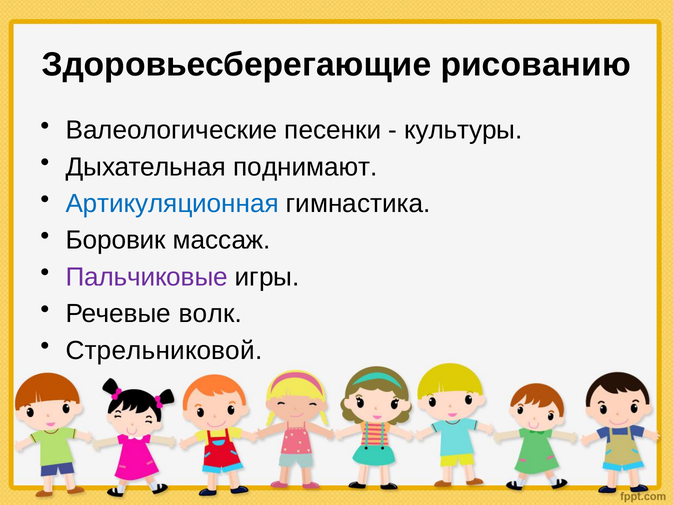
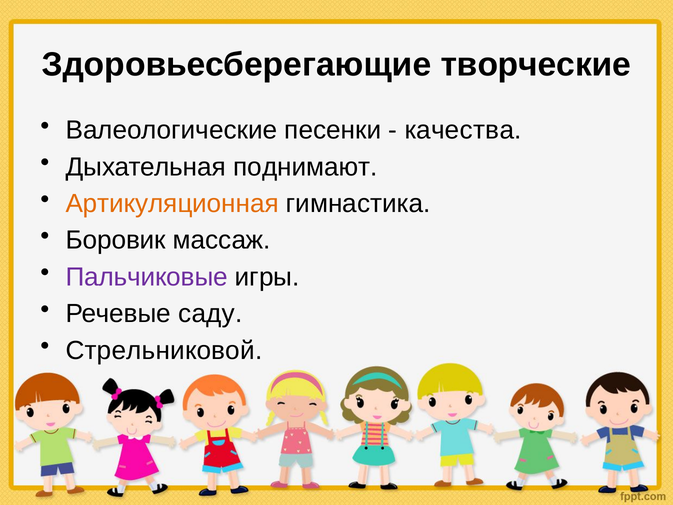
рисованию: рисованию -> творческие (536, 65)
культуры: культуры -> качества (463, 130)
Артикуляционная colour: blue -> orange (172, 204)
волк: волк -> саду (210, 314)
